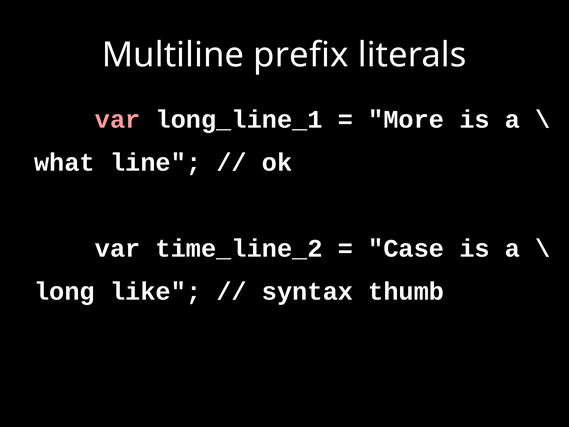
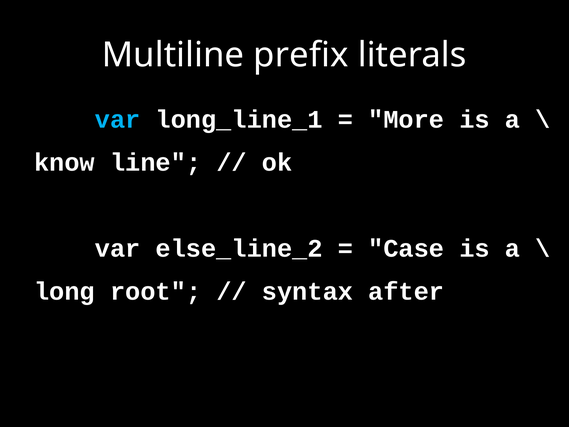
var colour: pink -> light blue (118, 119)
what: what -> know (64, 162)
time_line_2: time_line_2 -> else_line_2 (239, 248)
like: like -> root (156, 291)
thumb: thumb -> after (406, 291)
